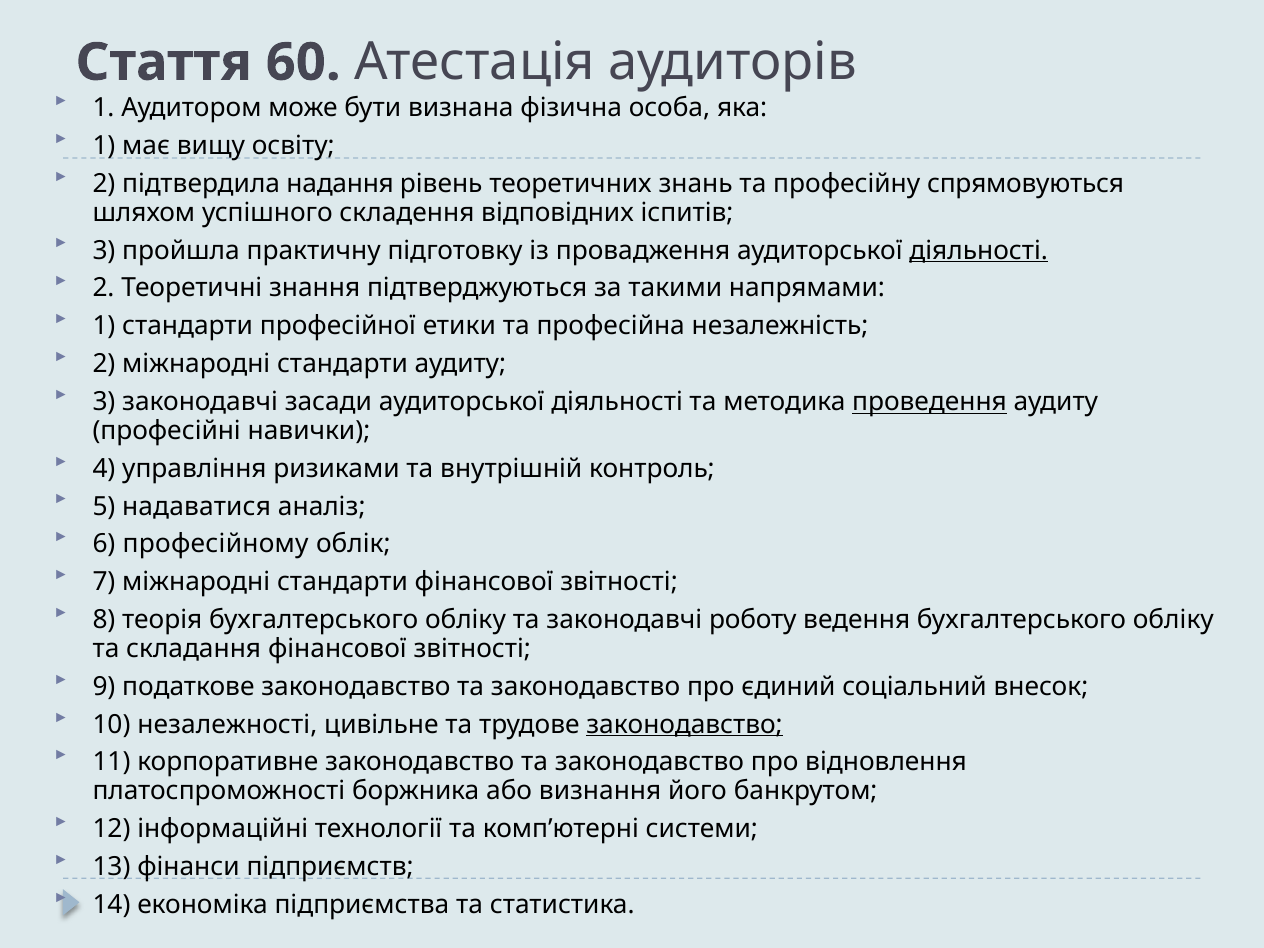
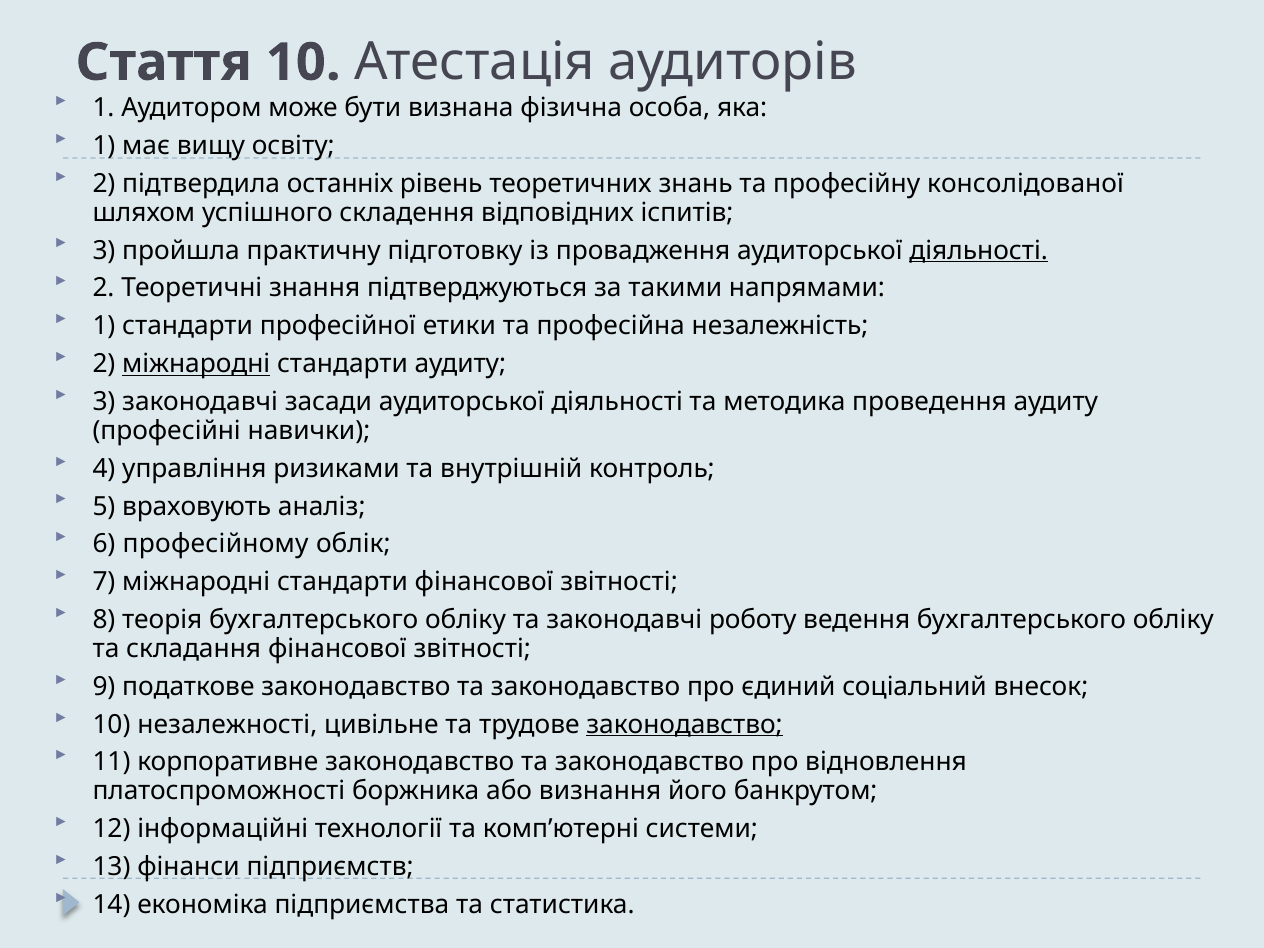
Стаття 60: 60 -> 10 (303, 62)
надання: надання -> останніх (340, 184)
спрямовуються: спрямовуються -> консолідованої (1025, 184)
міжнародні underline: none -> present (196, 364)
проведення underline: present -> none (930, 402)
надаватися: надаватися -> враховують (197, 506)
